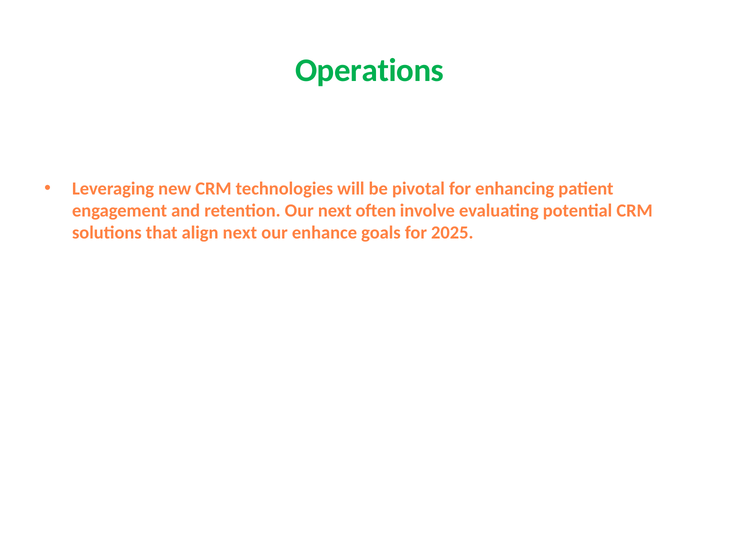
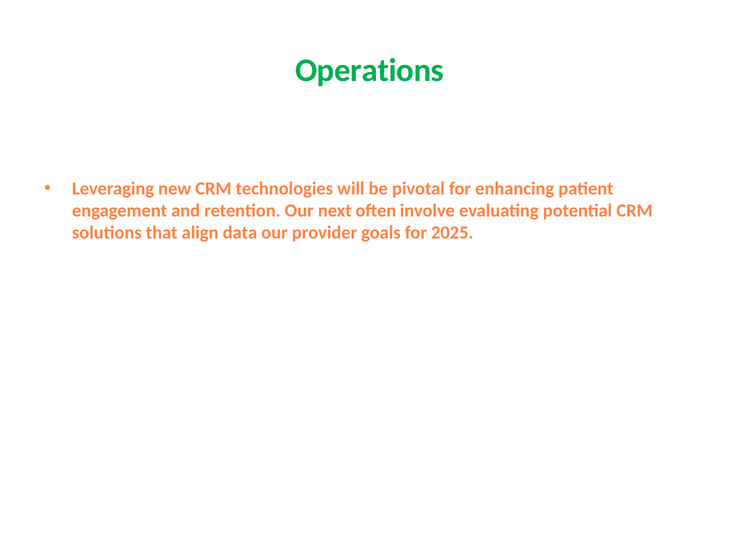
align next: next -> data (240, 233)
enhance: enhance -> provider (325, 233)
